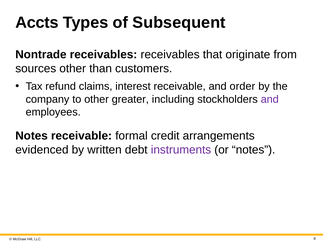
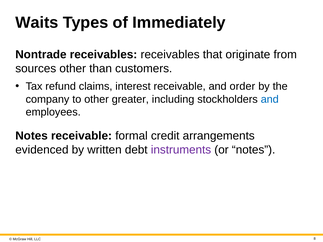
Accts: Accts -> Waits (37, 23)
Subsequent: Subsequent -> Immediately (179, 23)
and colour: purple -> blue (270, 99)
